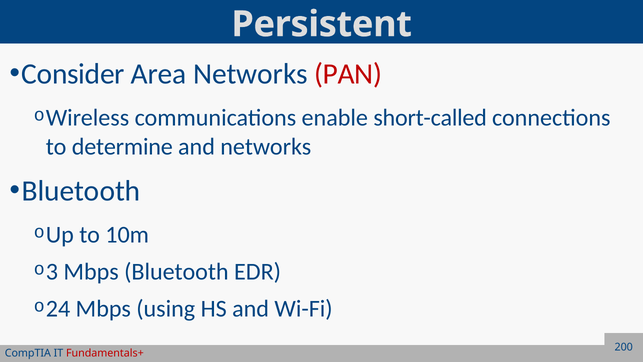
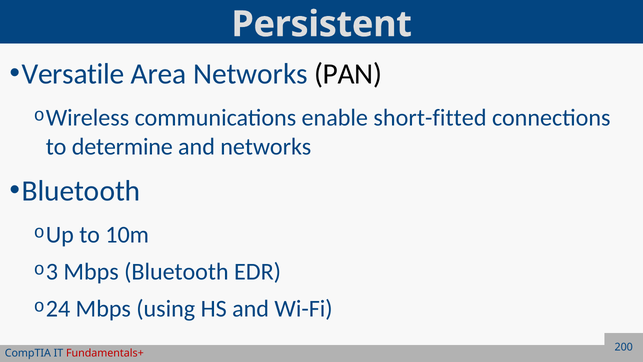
Consider: Consider -> Versatile (73, 74)
PAN colour: red -> black (348, 74)
short-called: short-called -> short-fitted (430, 118)
